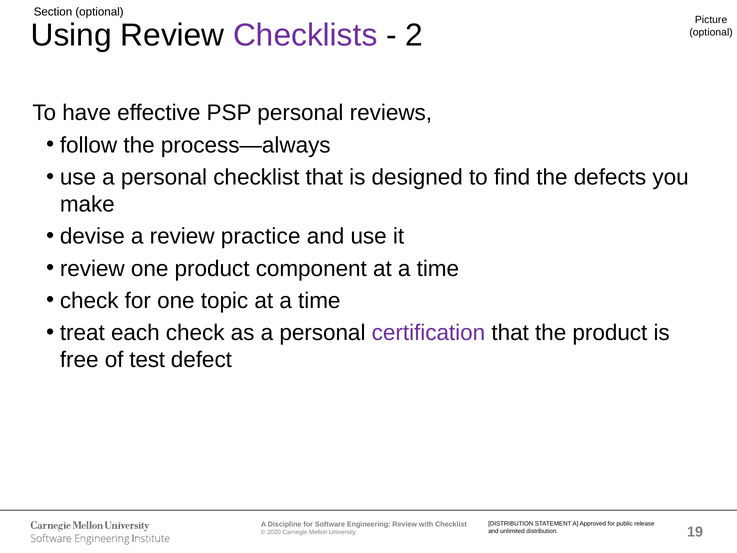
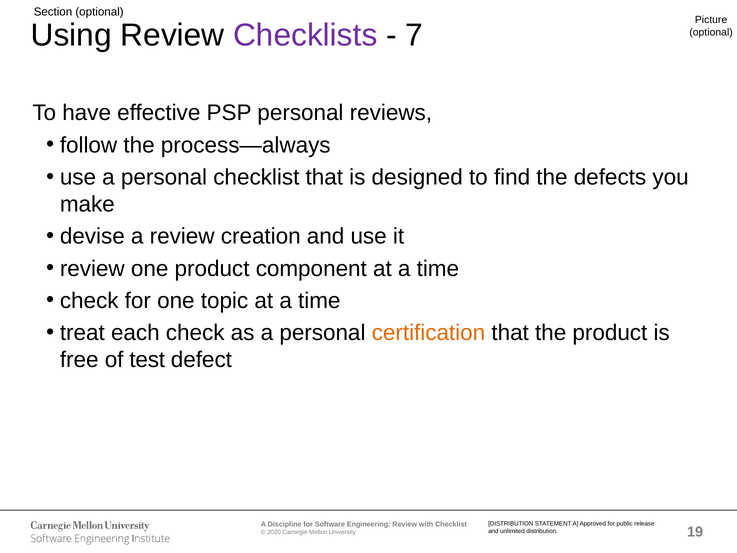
2: 2 -> 7 (414, 35)
practice: practice -> creation (261, 236)
certification colour: purple -> orange (428, 333)
